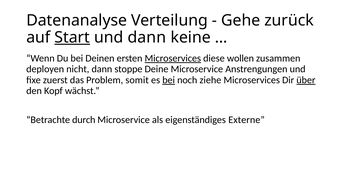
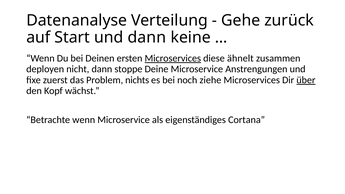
Start underline: present -> none (72, 38)
wollen: wollen -> ähnelt (240, 58)
somit: somit -> nichts (137, 80)
bei underline: present -> none (169, 80)
Betrachte durch: durch -> wenn (84, 120)
Externe: Externe -> Cortana (247, 120)
